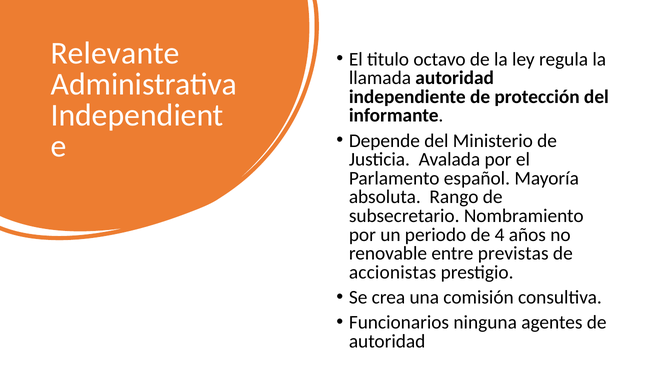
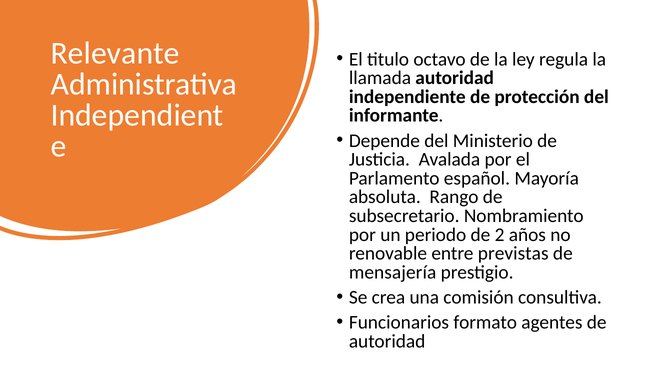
4: 4 -> 2 (500, 235)
accionistas: accionistas -> mensajería (393, 272)
ninguna: ninguna -> formato (485, 322)
